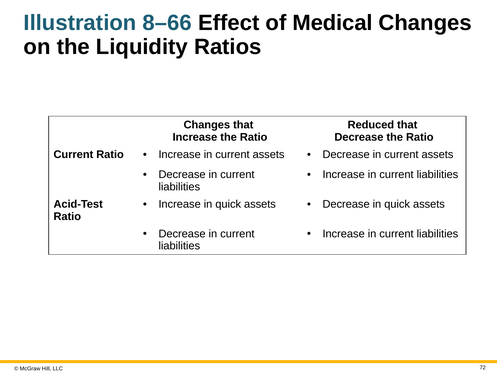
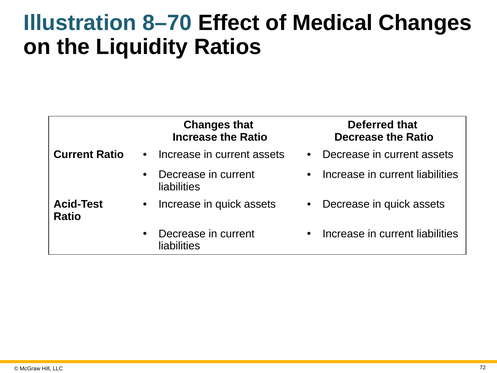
8–66: 8–66 -> 8–70 (167, 23)
Reduced: Reduced -> Deferred (371, 125)
